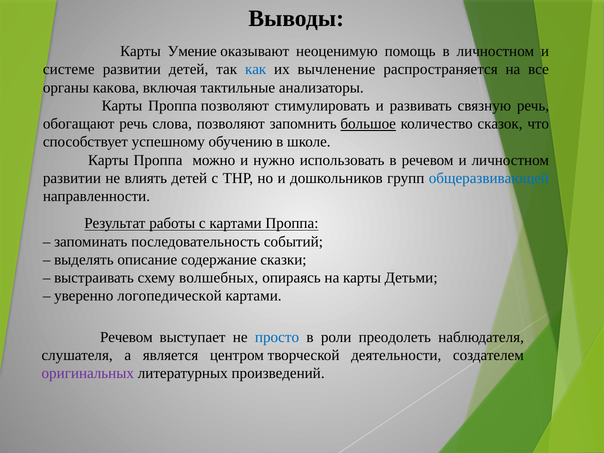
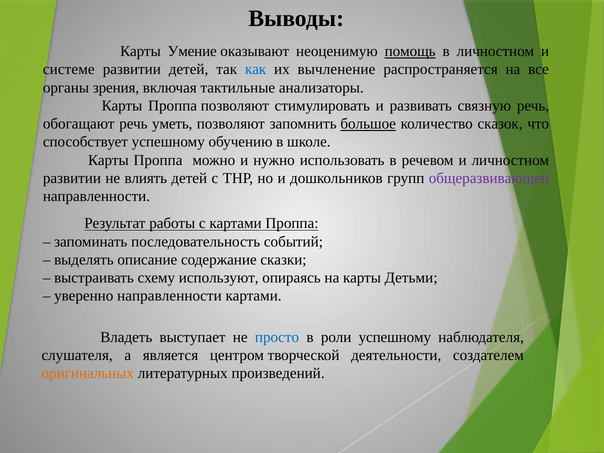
помощь underline: none -> present (410, 51)
какова: какова -> зрения (116, 88)
слова: слова -> уметь (172, 124)
общеразвивающей colour: blue -> purple (489, 178)
волшебных: волшебных -> используют (219, 278)
уверенно логопедической: логопедической -> направленности (169, 296)
Речевом: Речевом -> Владеть (126, 337)
роли преодолеть: преодолеть -> успешному (395, 337)
оригинальных colour: purple -> orange (88, 373)
